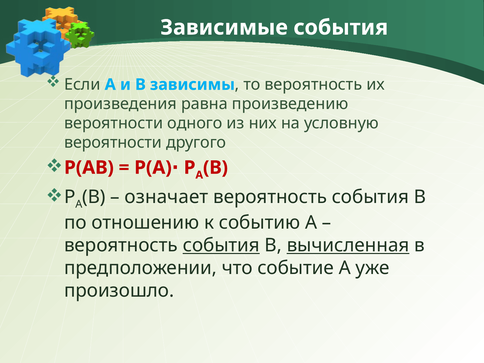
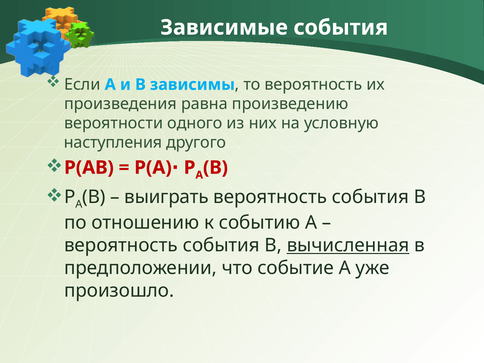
вероятности: вероятности -> наступления (113, 143)
означает: означает -> выиграть (166, 197)
события underline: present -> none (221, 245)
